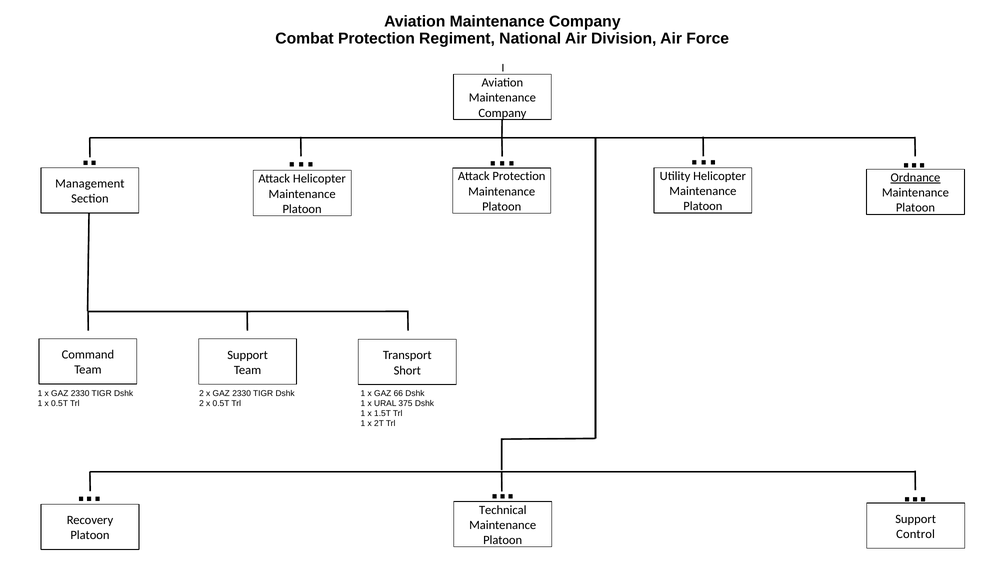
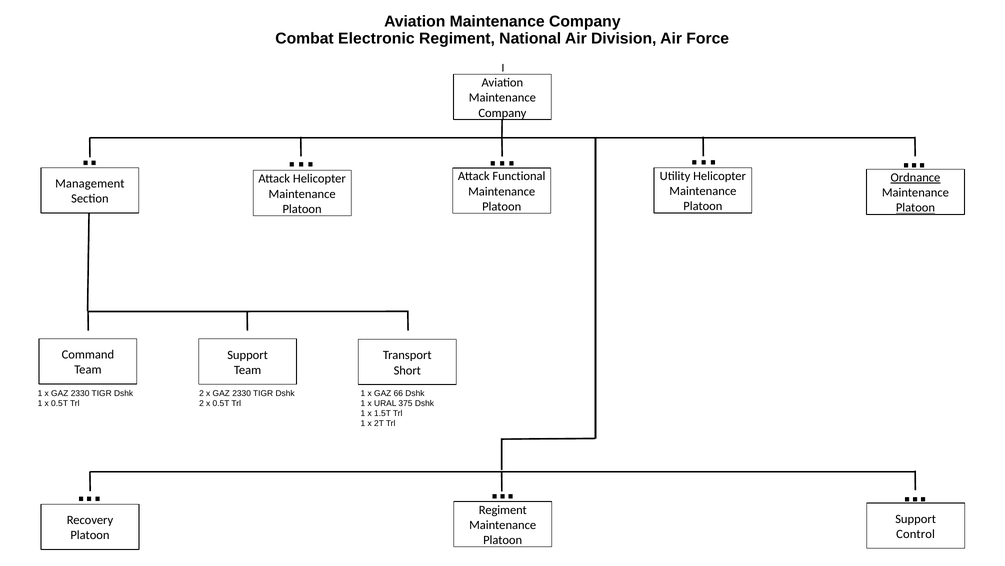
Combat Protection: Protection -> Electronic (376, 38)
Attack Protection: Protection -> Functional (519, 176)
Platoon underline: none -> present (915, 208)
Technical: Technical -> Regiment (503, 509)
